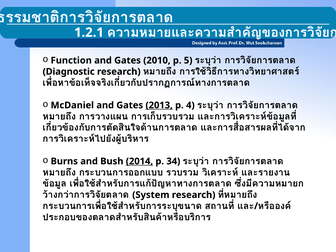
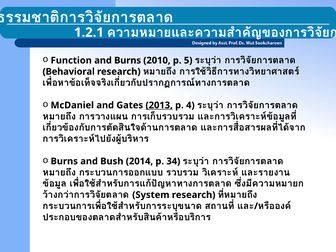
Gates: Gates -> Burns (128, 60)
Diagnostic: Diagnostic -> Behavioral (69, 72)
2014 underline: present -> none (139, 161)
